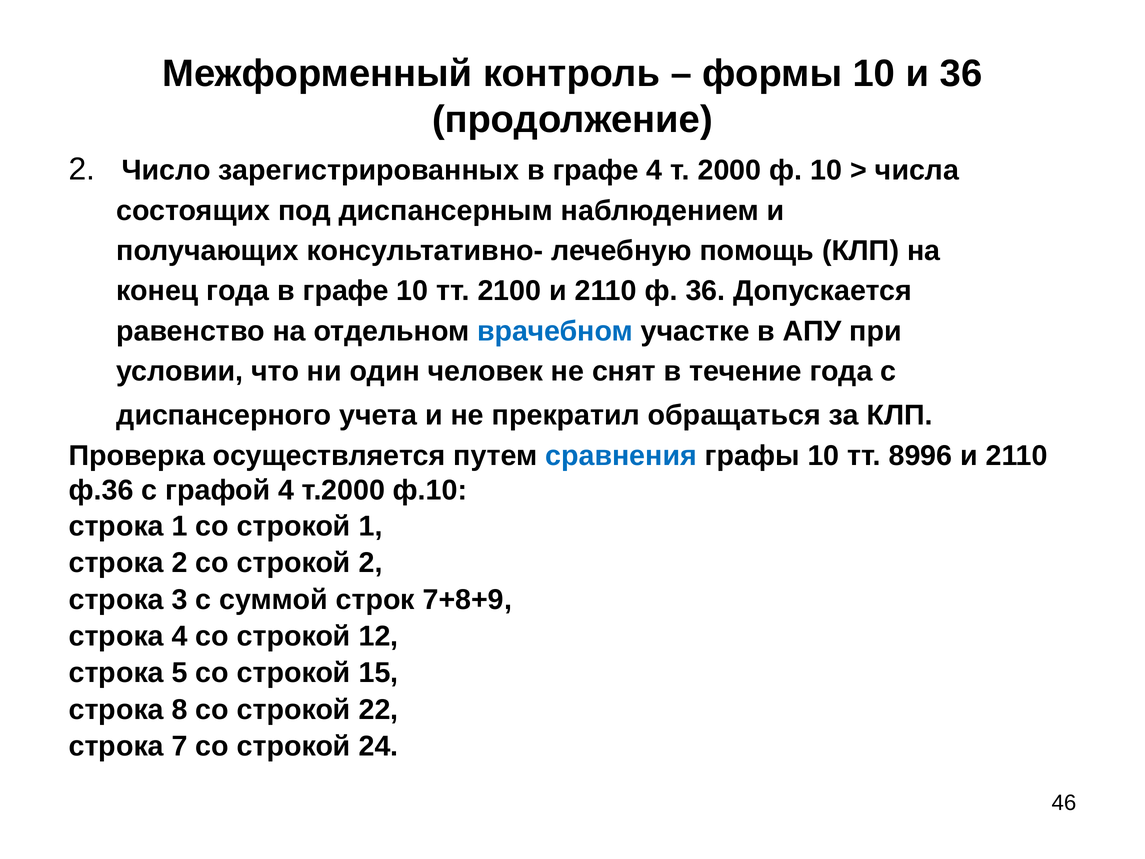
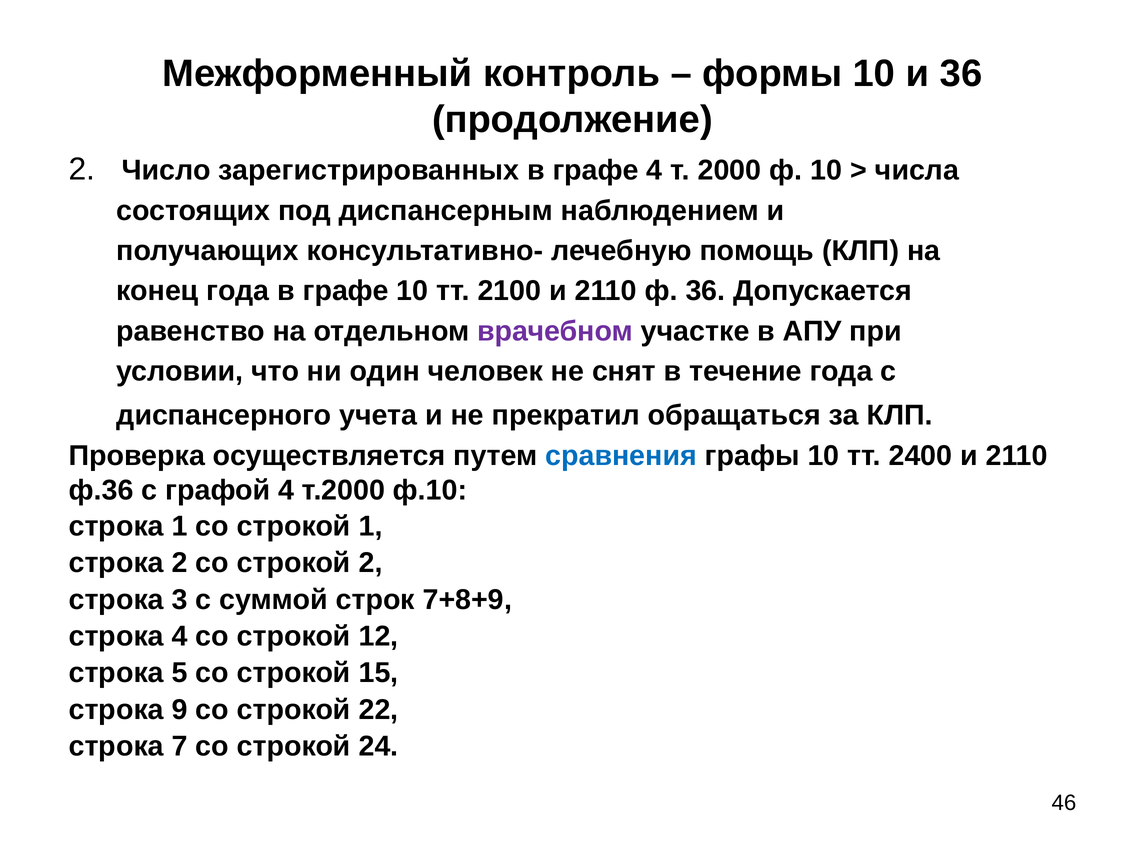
врачебном colour: blue -> purple (555, 331)
8996: 8996 -> 2400 (920, 456)
8: 8 -> 9 (180, 709)
